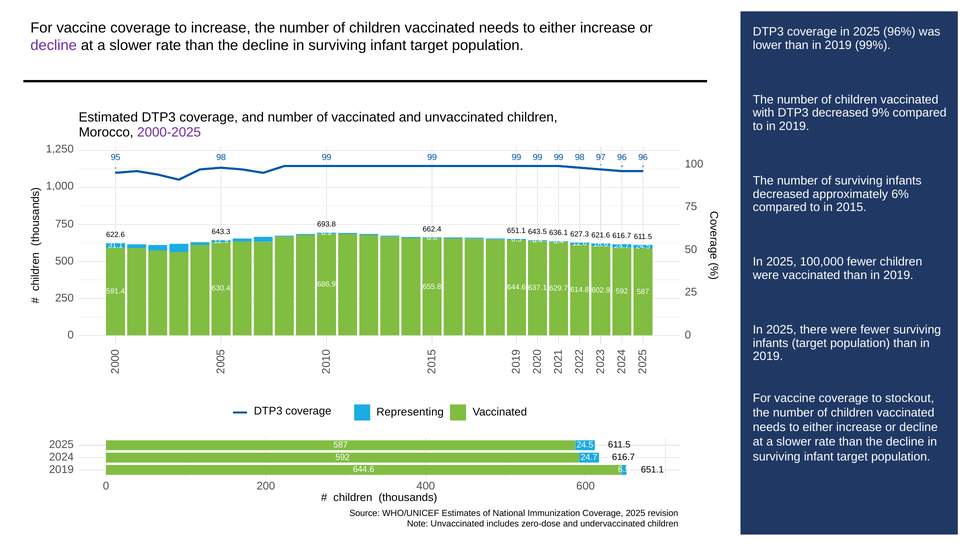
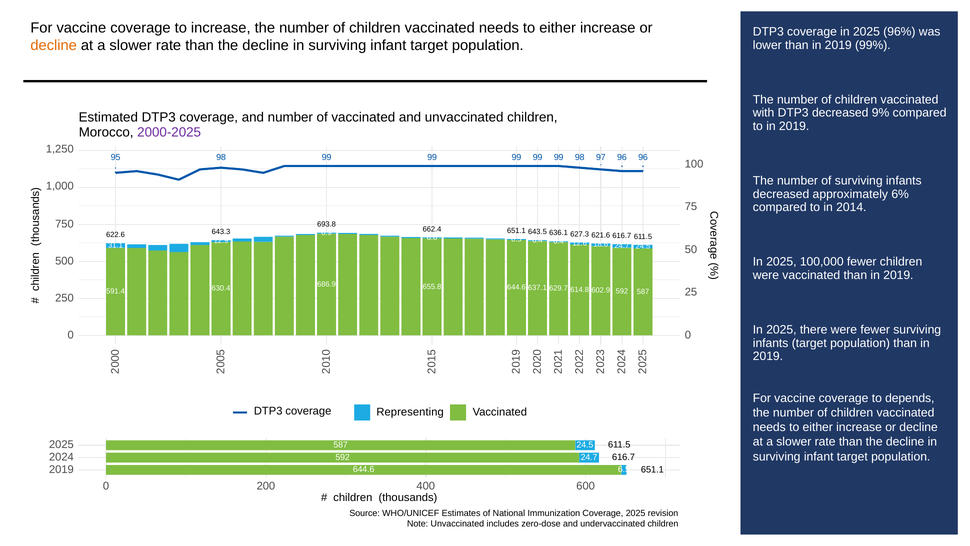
decline colour: purple -> orange (54, 46)
2015: 2015 -> 2014 (851, 207)
stockout: stockout -> depends (910, 398)
